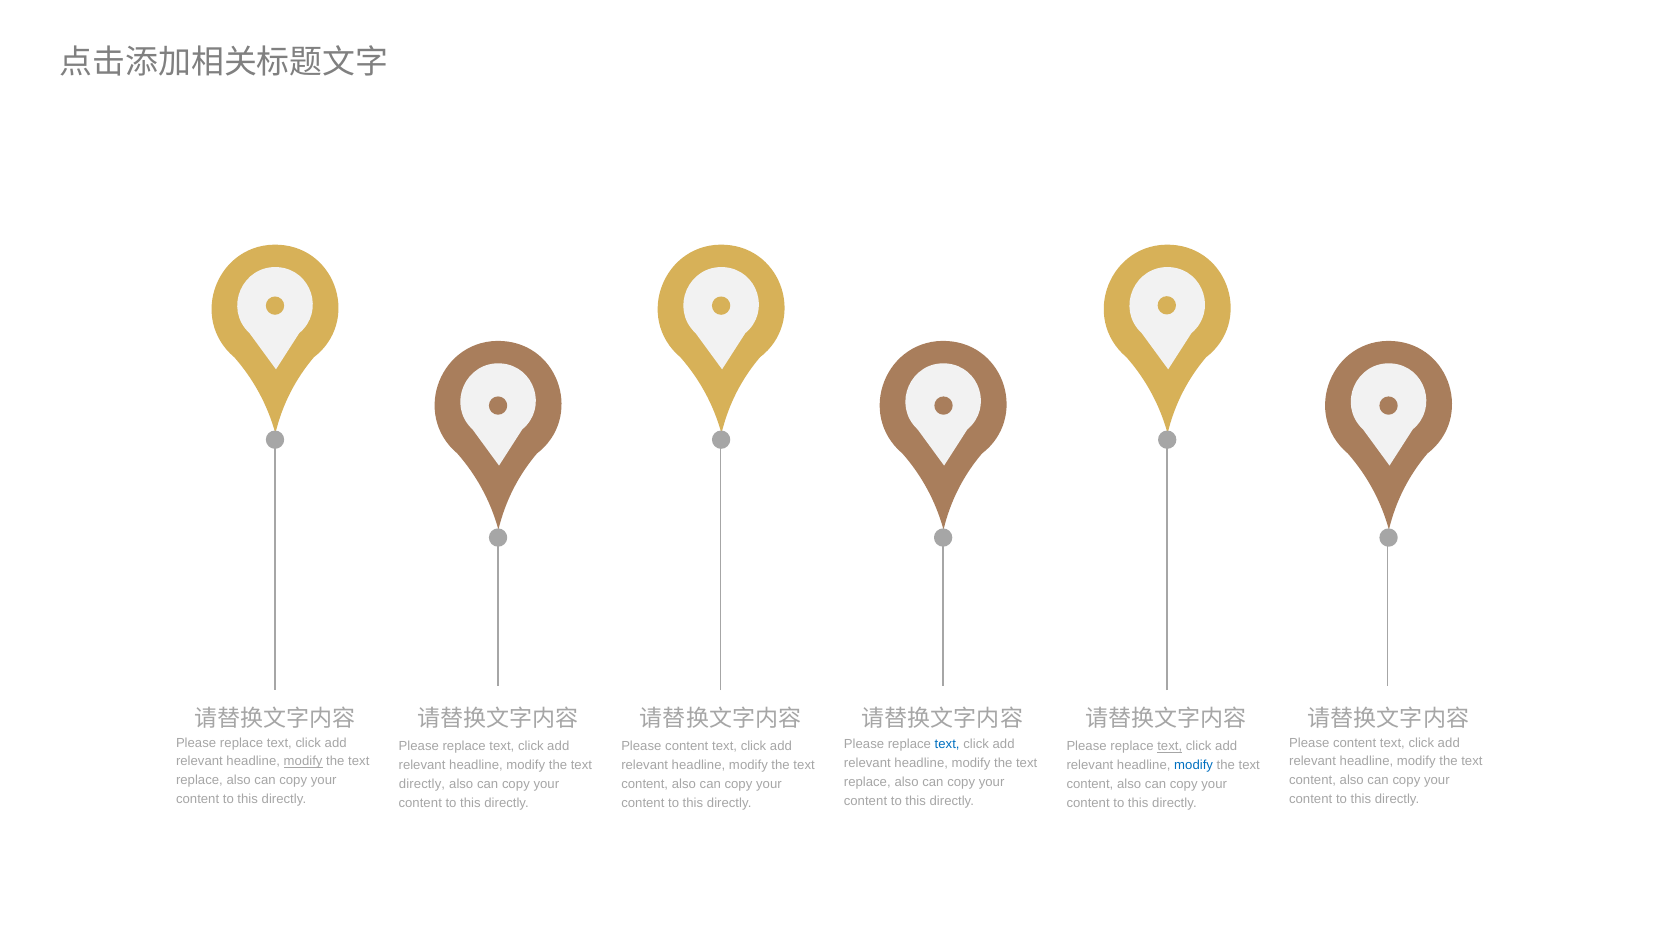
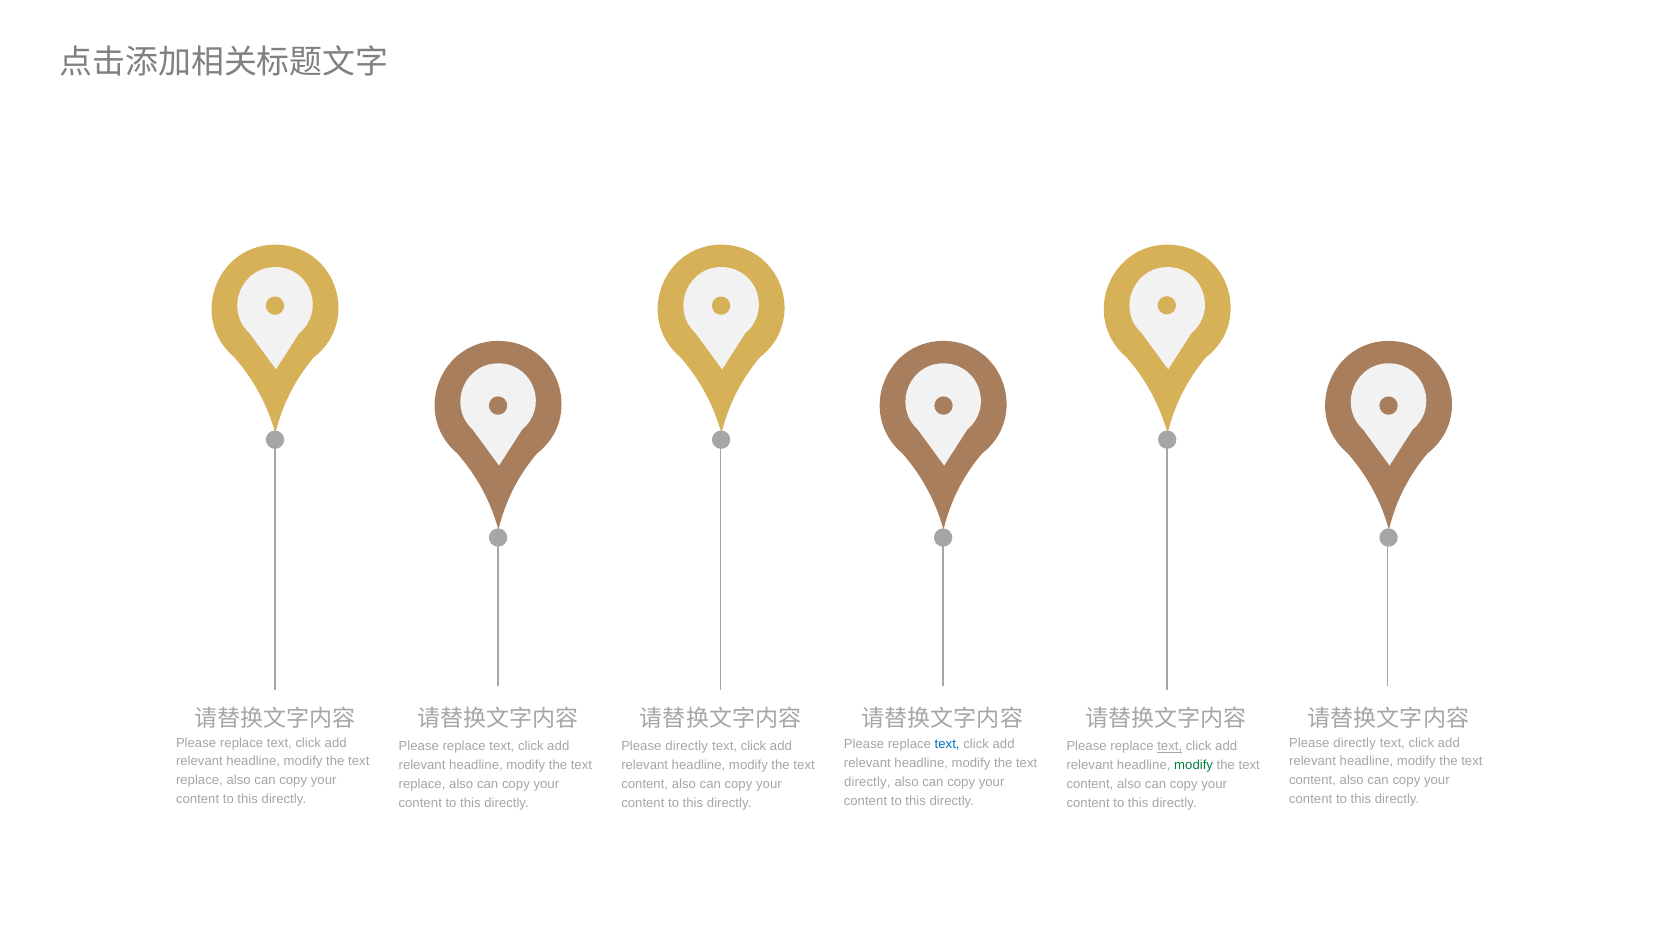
content: content -> directly (1355, 743)
content: content -> directly (687, 746)
modify underline: present -> none (303, 762)
modify colour: blue -> green (1194, 765)
replace: replace -> directly (867, 782)
directly: directly -> replace (422, 784)
